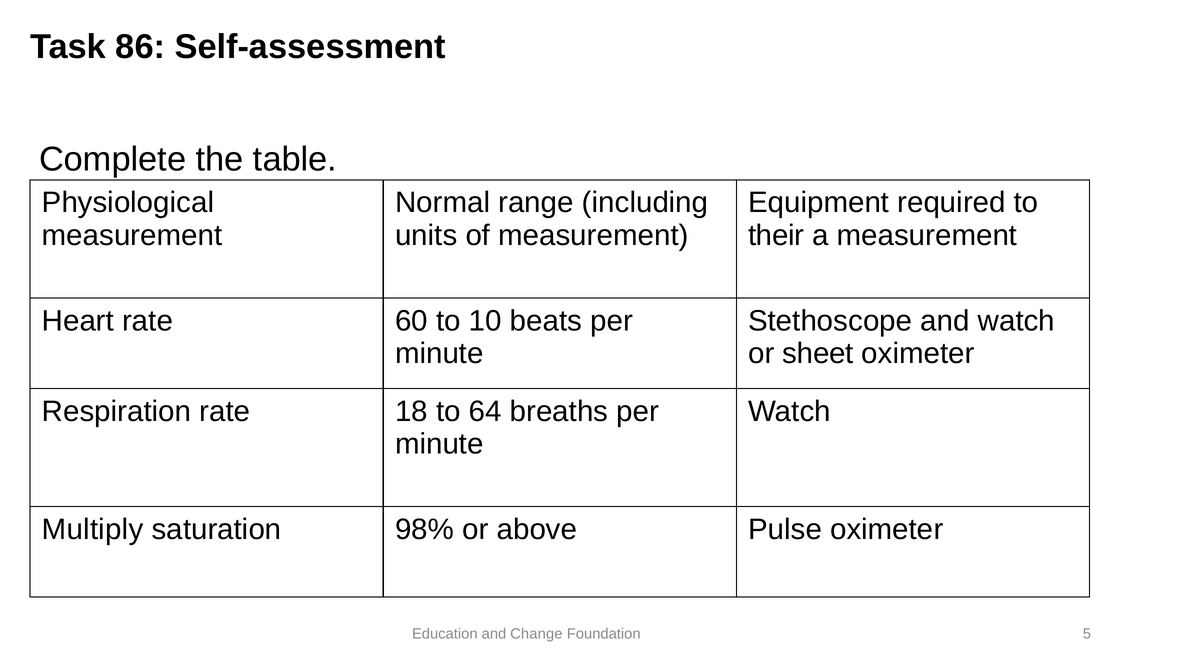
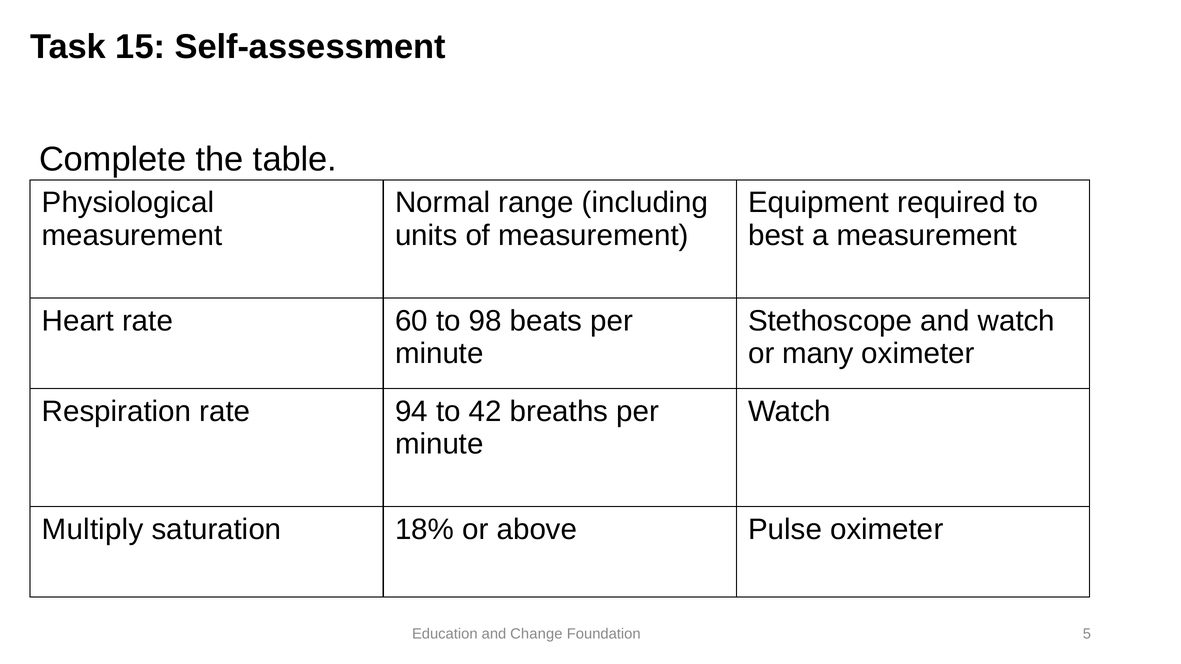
86: 86 -> 15 (140, 47)
their: their -> best (776, 236)
10: 10 -> 98 (485, 321)
sheet: sheet -> many (818, 354)
18: 18 -> 94 (411, 411)
64: 64 -> 42 (485, 411)
98%: 98% -> 18% (425, 530)
